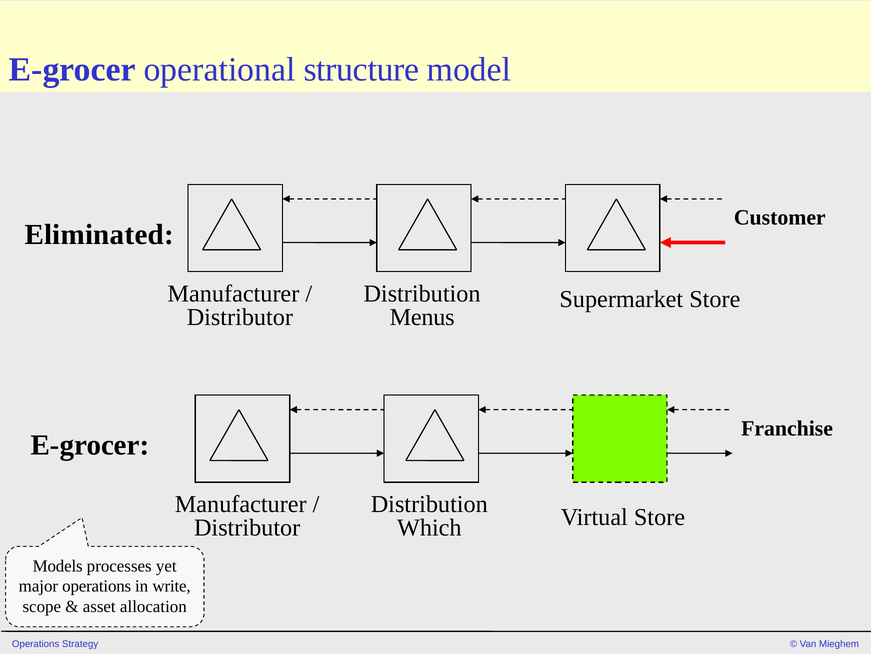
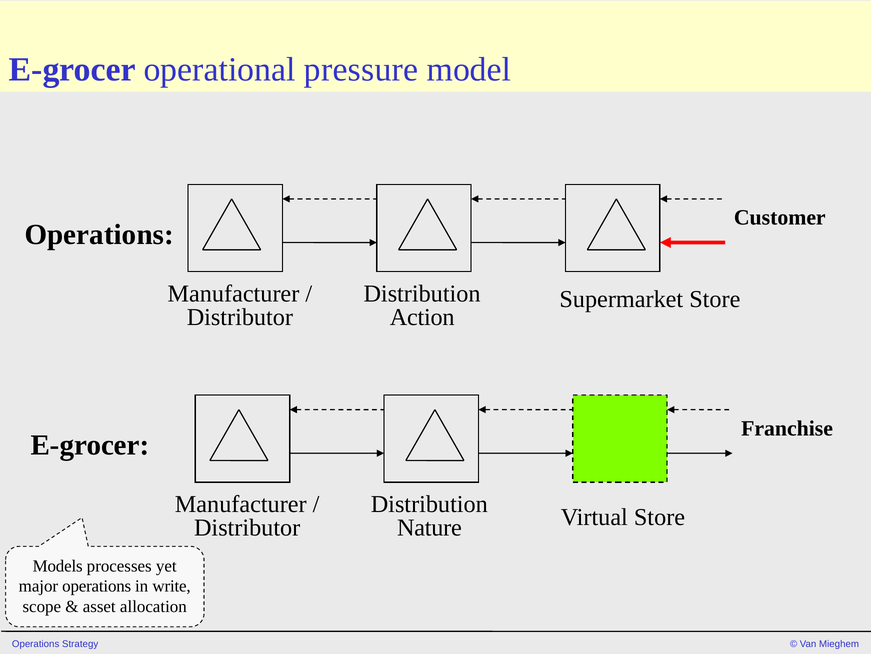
structure: structure -> pressure (361, 69)
Eliminated: Eliminated -> Operations (99, 234)
Menus: Menus -> Action (422, 317)
Which: Which -> Nature (429, 527)
